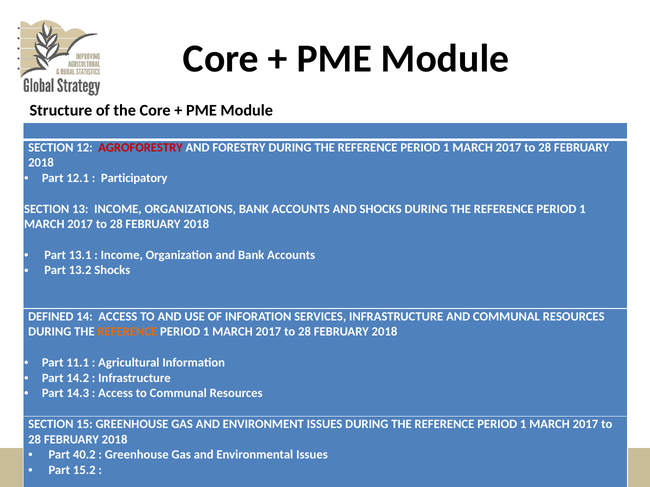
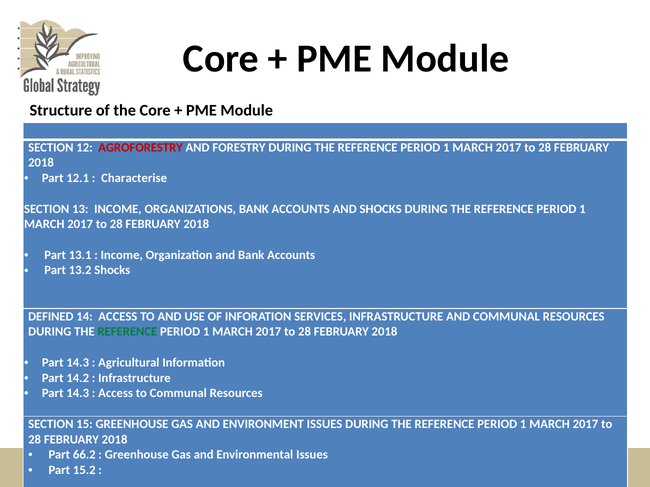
Participatory: Participatory -> Characterise (134, 178)
REFERENCE colour: orange -> green (127, 332)
11.1: 11.1 -> 14.3 (78, 363)
40.2: 40.2 -> 66.2 (84, 455)
